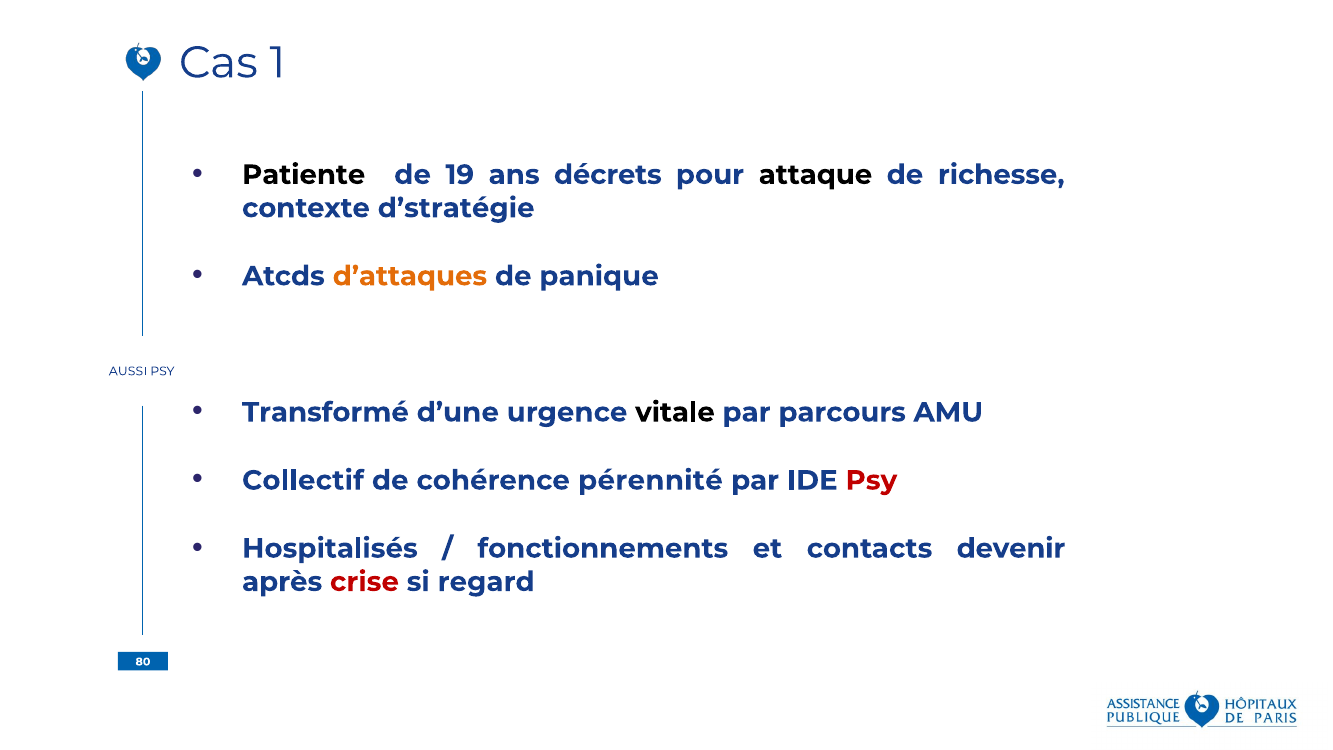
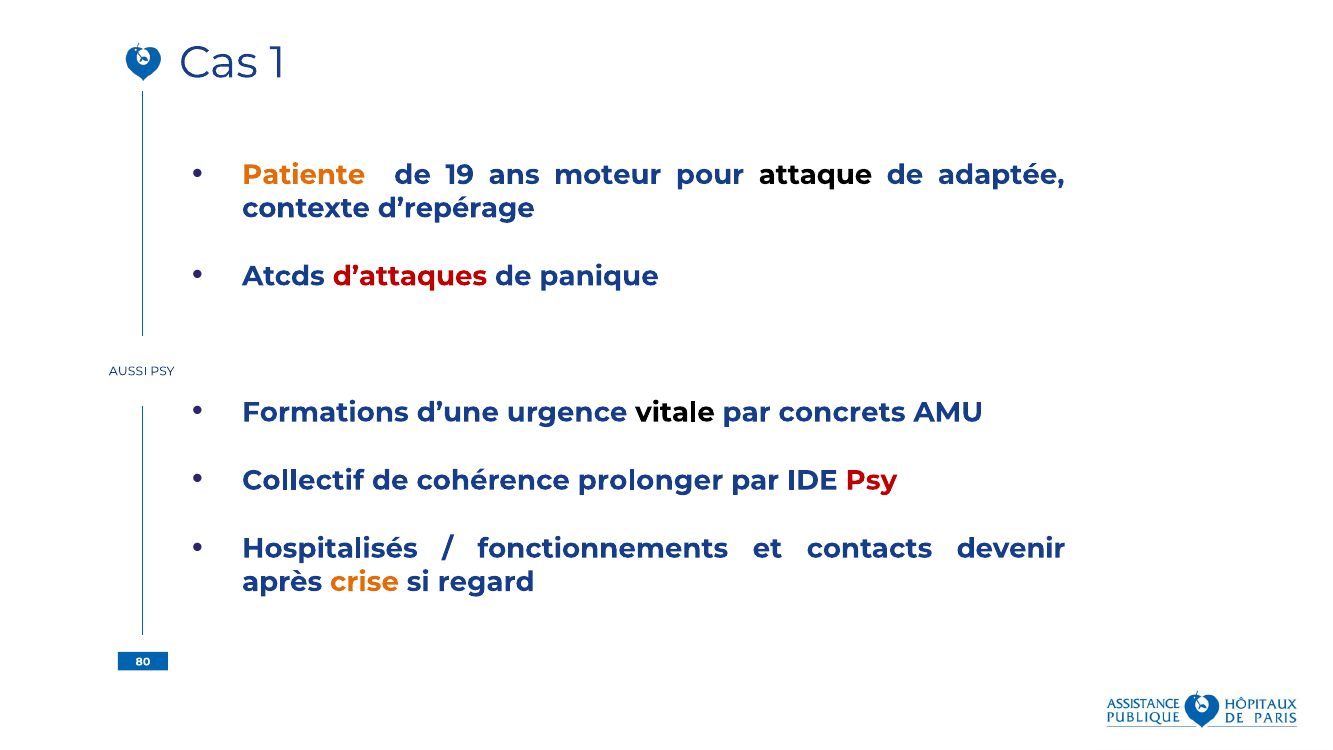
Patiente colour: black -> orange (304, 175)
décrets: décrets -> moteur (608, 175)
richesse: richesse -> adaptée (1001, 175)
d’stratégie: d’stratégie -> d’repérage (456, 208)
d’attaques colour: orange -> red (410, 276)
Transformé: Transformé -> Formations (325, 412)
parcours: parcours -> concrets (842, 412)
pérennité: pérennité -> prolonger (650, 480)
crise colour: red -> orange (364, 582)
